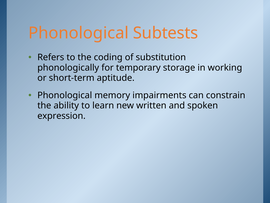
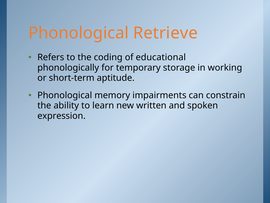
Subtests: Subtests -> Retrieve (165, 33)
substitution: substitution -> educational (161, 57)
